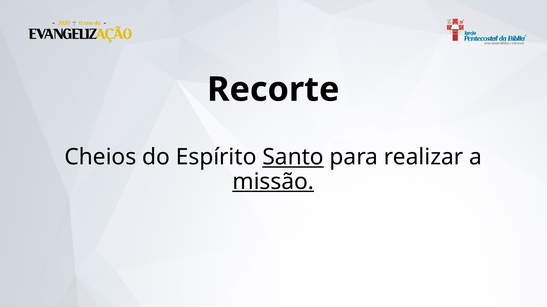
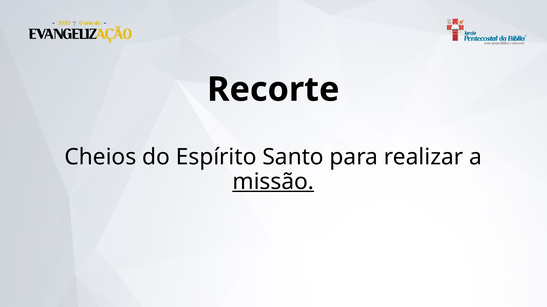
Santo underline: present -> none (293, 157)
